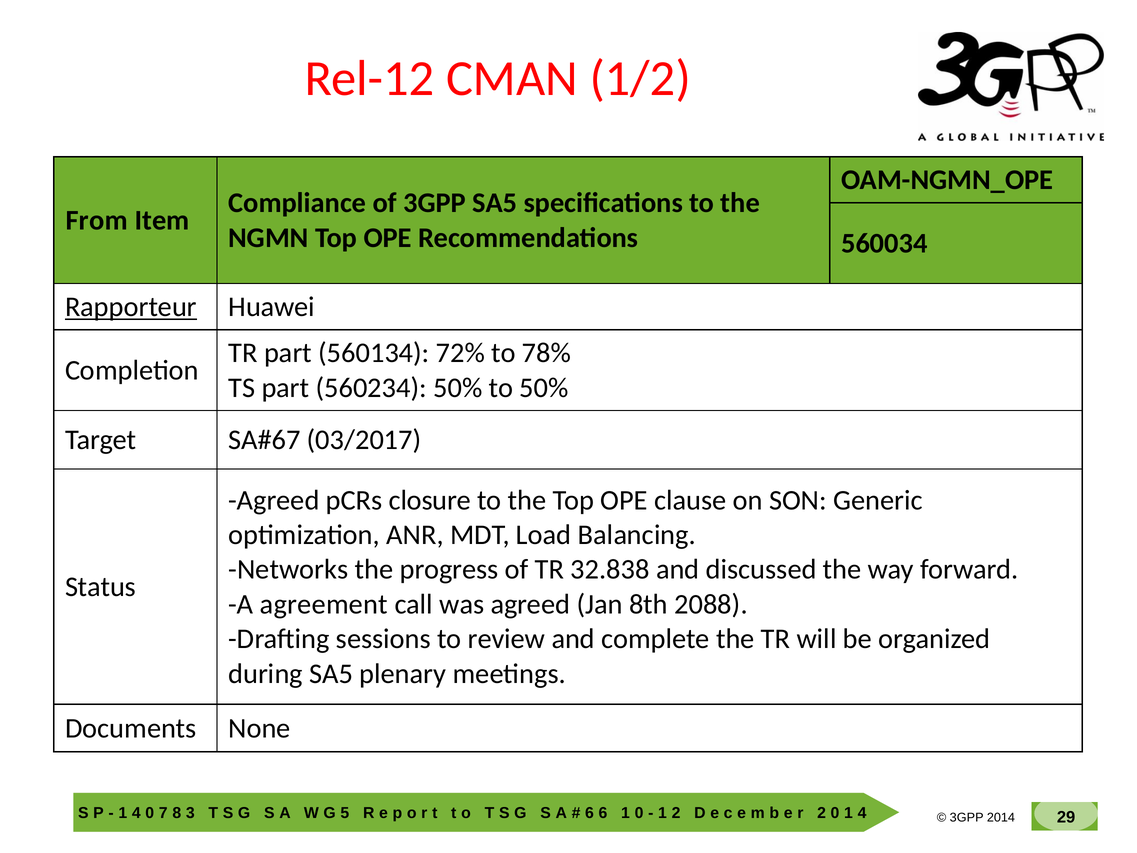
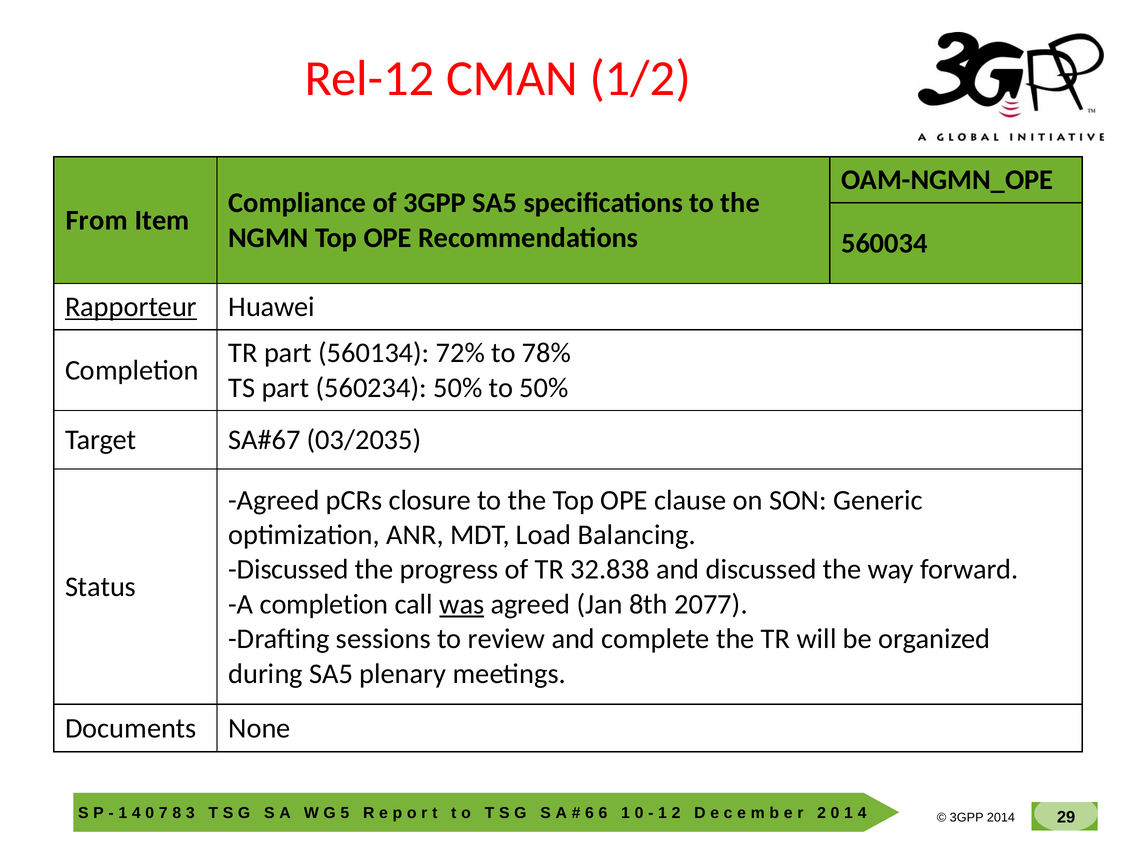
03/2017: 03/2017 -> 03/2035 (364, 440)
Networks: Networks -> Discussed (289, 569)
A agreement: agreement -> completion (324, 604)
was underline: none -> present (462, 604)
2088: 2088 -> 2077 (711, 604)
